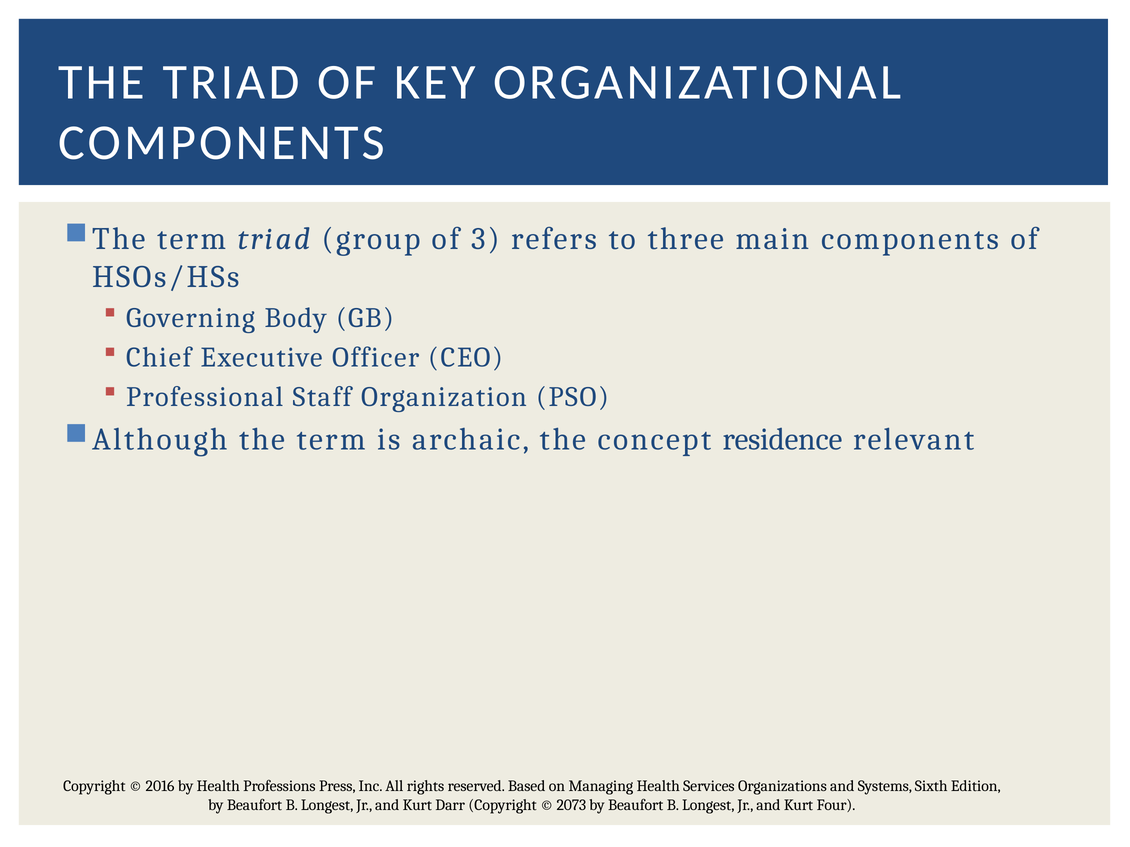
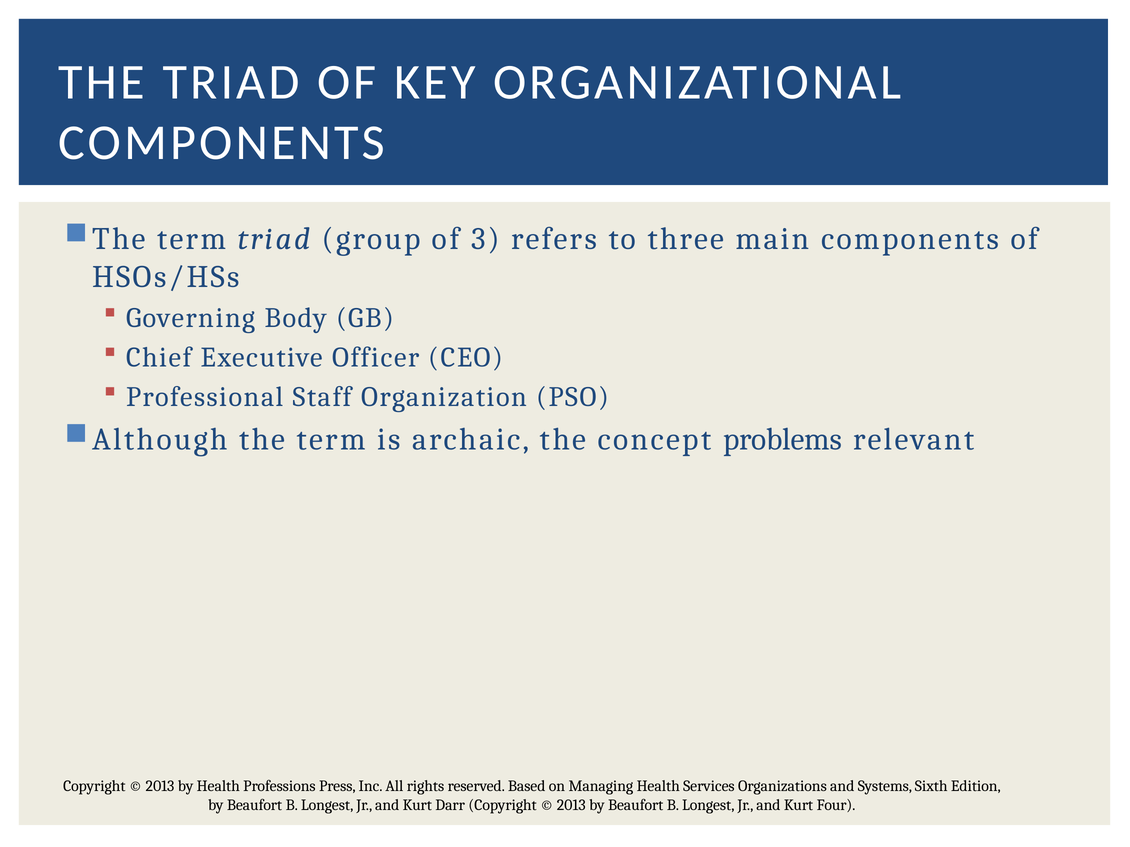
residence: residence -> problems (783, 440)
2016: 2016 -> 2013 (160, 787)
2073: 2073 -> 2013 (571, 806)
